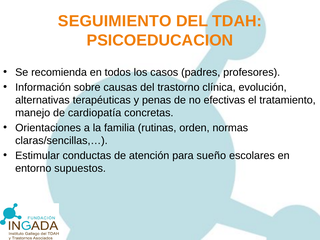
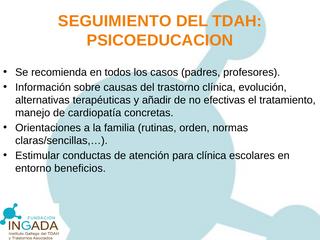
penas: penas -> añadir (157, 100)
para sueño: sueño -> clínica (211, 155)
supuestos: supuestos -> beneficios (80, 168)
